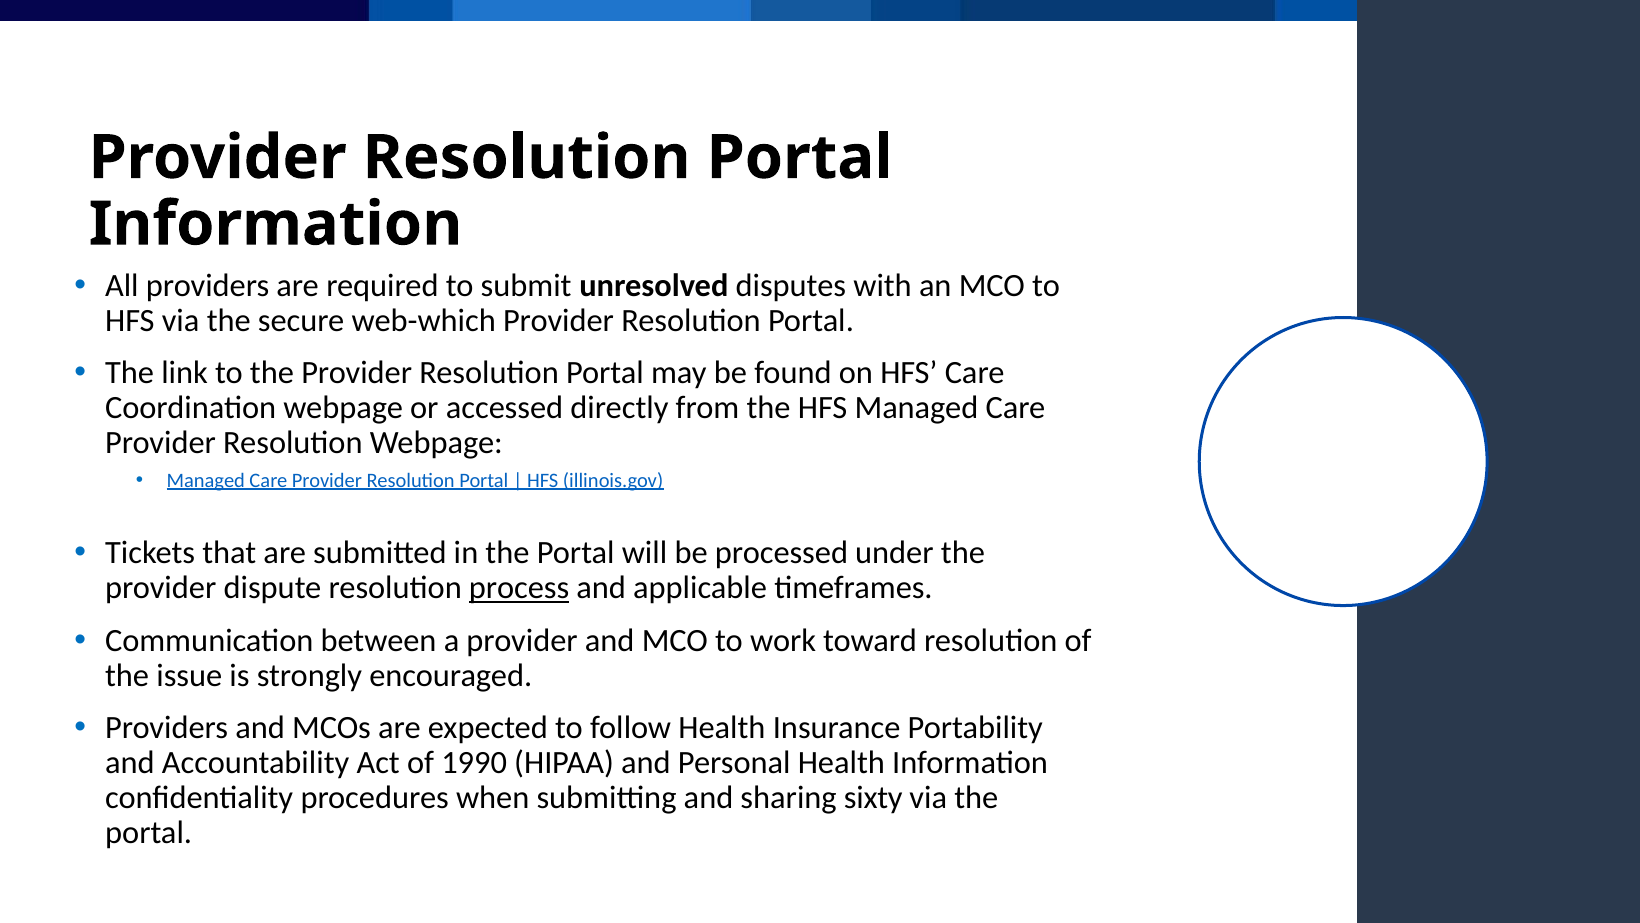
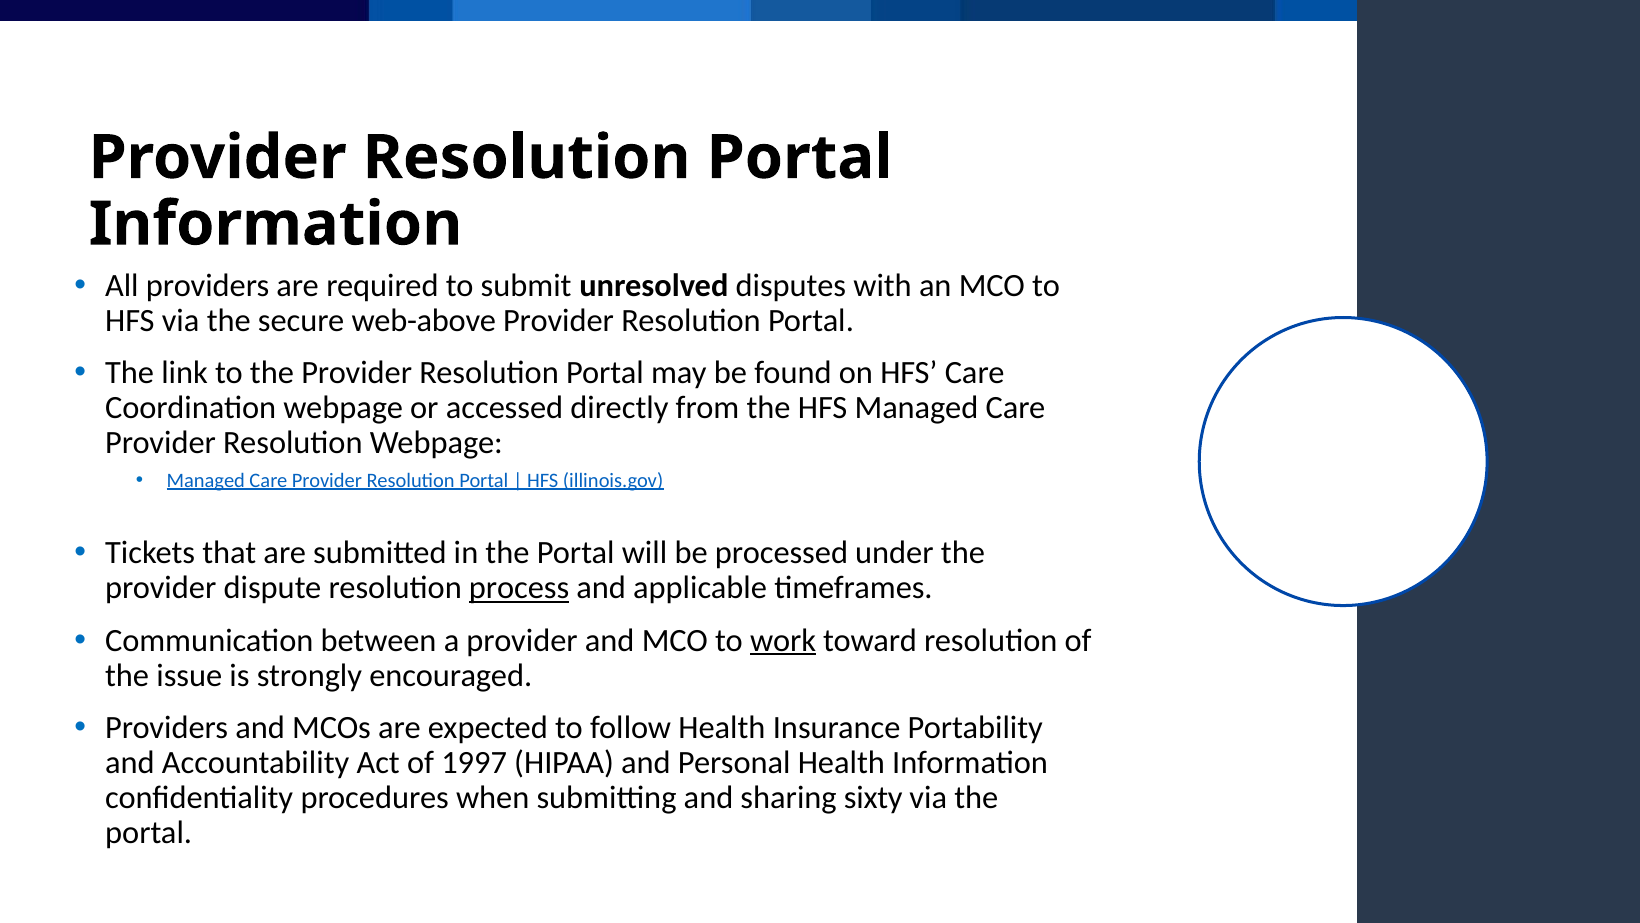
web-which: web-which -> web-above (424, 320)
work underline: none -> present (783, 640)
1990: 1990 -> 1997 (474, 762)
